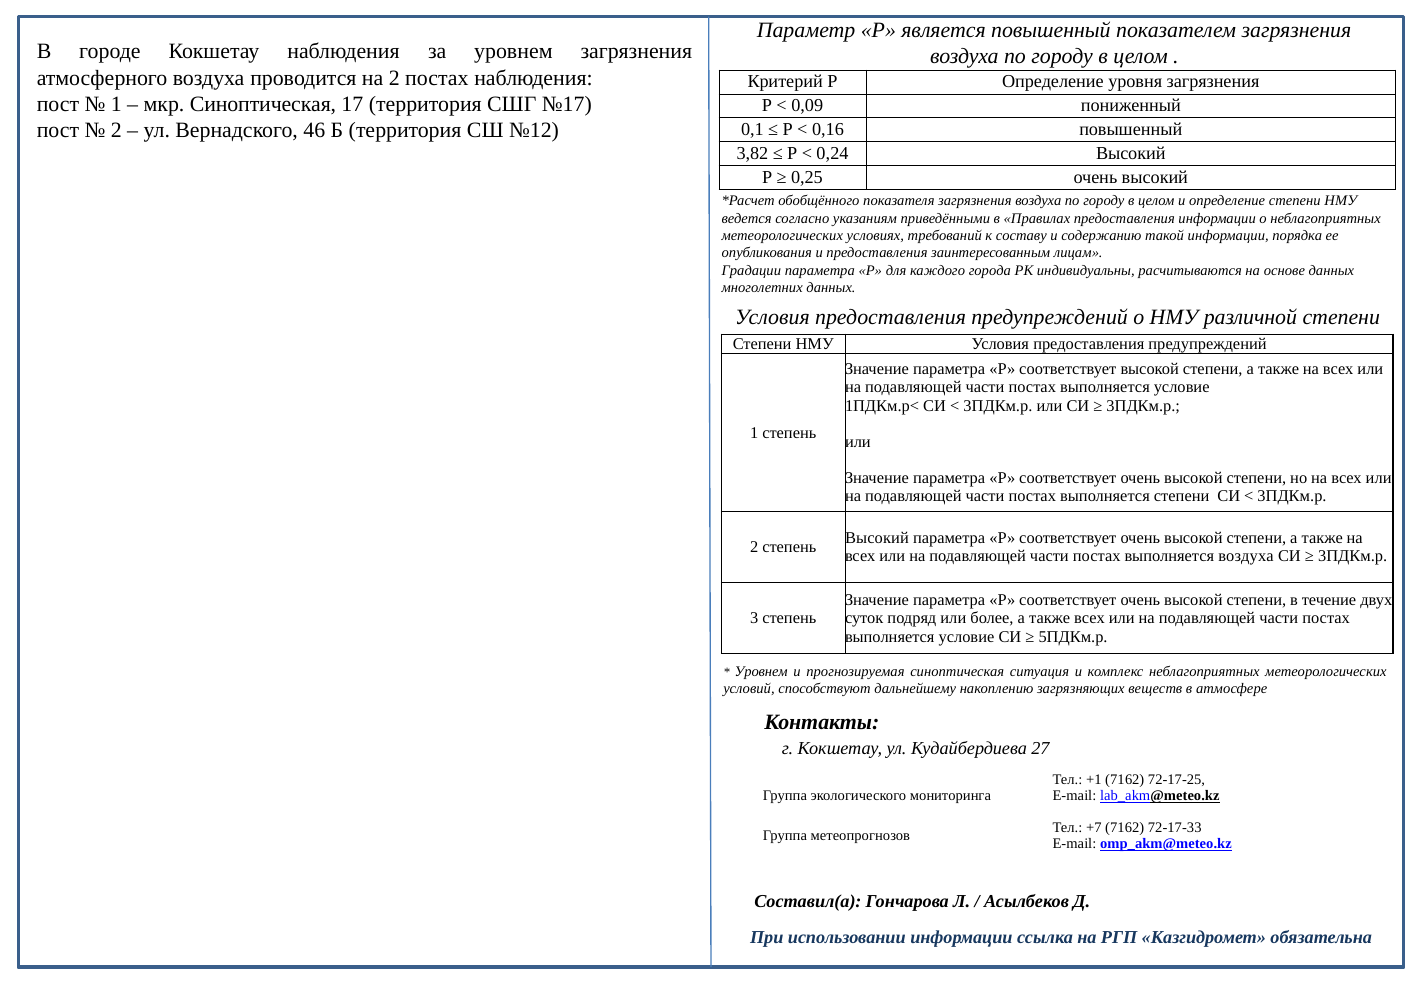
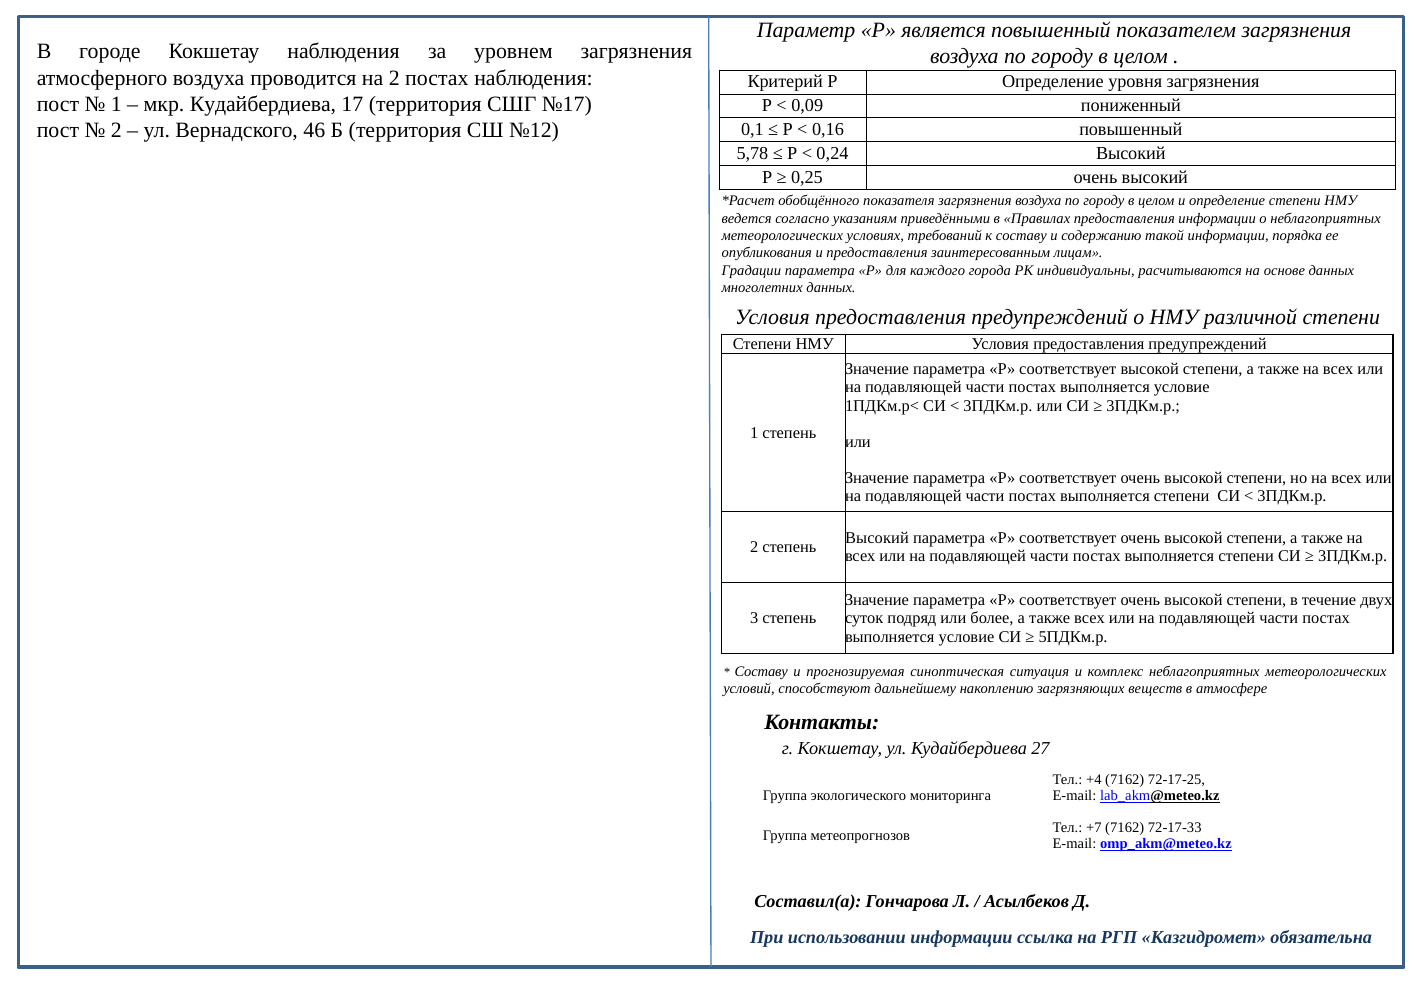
мкр Синоптическая: Синоптическая -> Кудайбердиева (263, 104)
3,82: 3,82 -> 5,78 (752, 153)
воздуха: воздуха -> степени (1246, 557)
Уровнем: Уровнем -> Составу (761, 672)
+1: +1 -> +4 (1094, 780)
